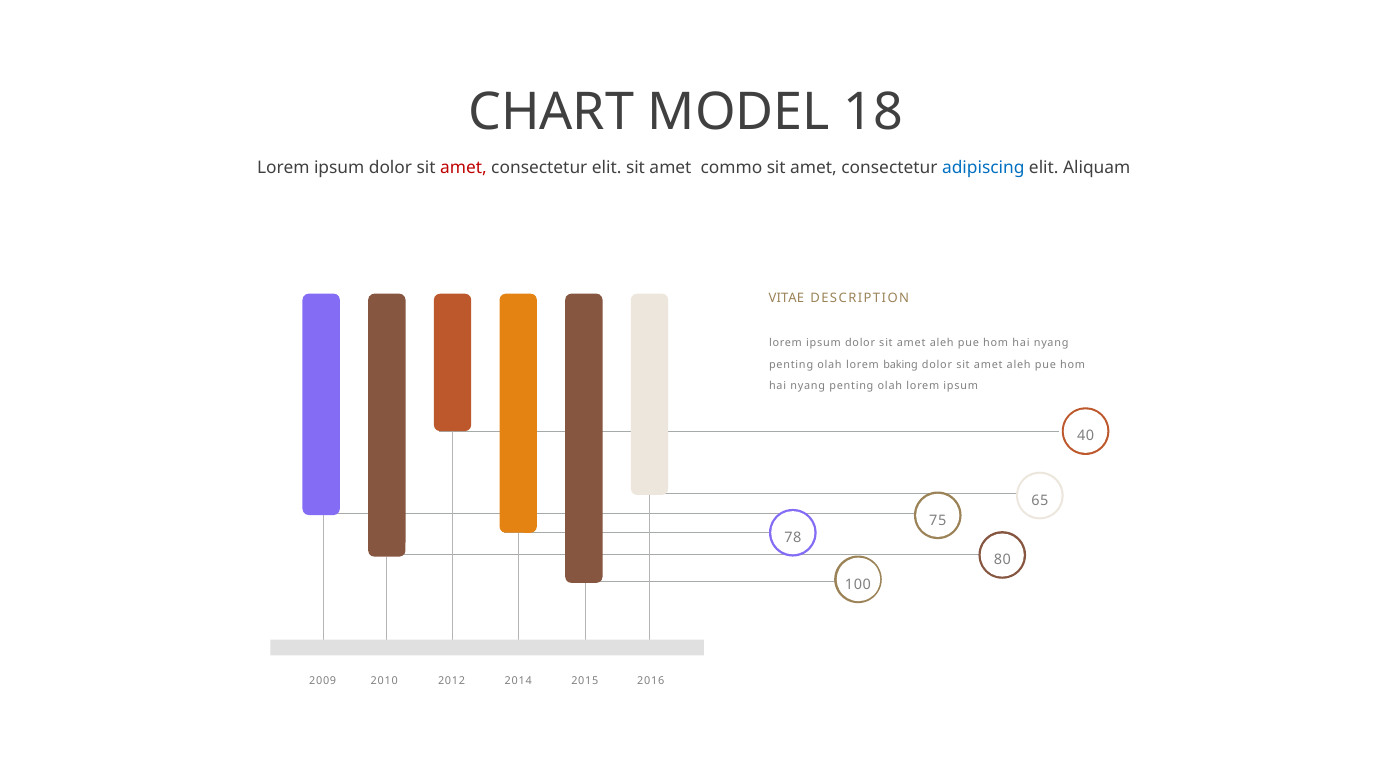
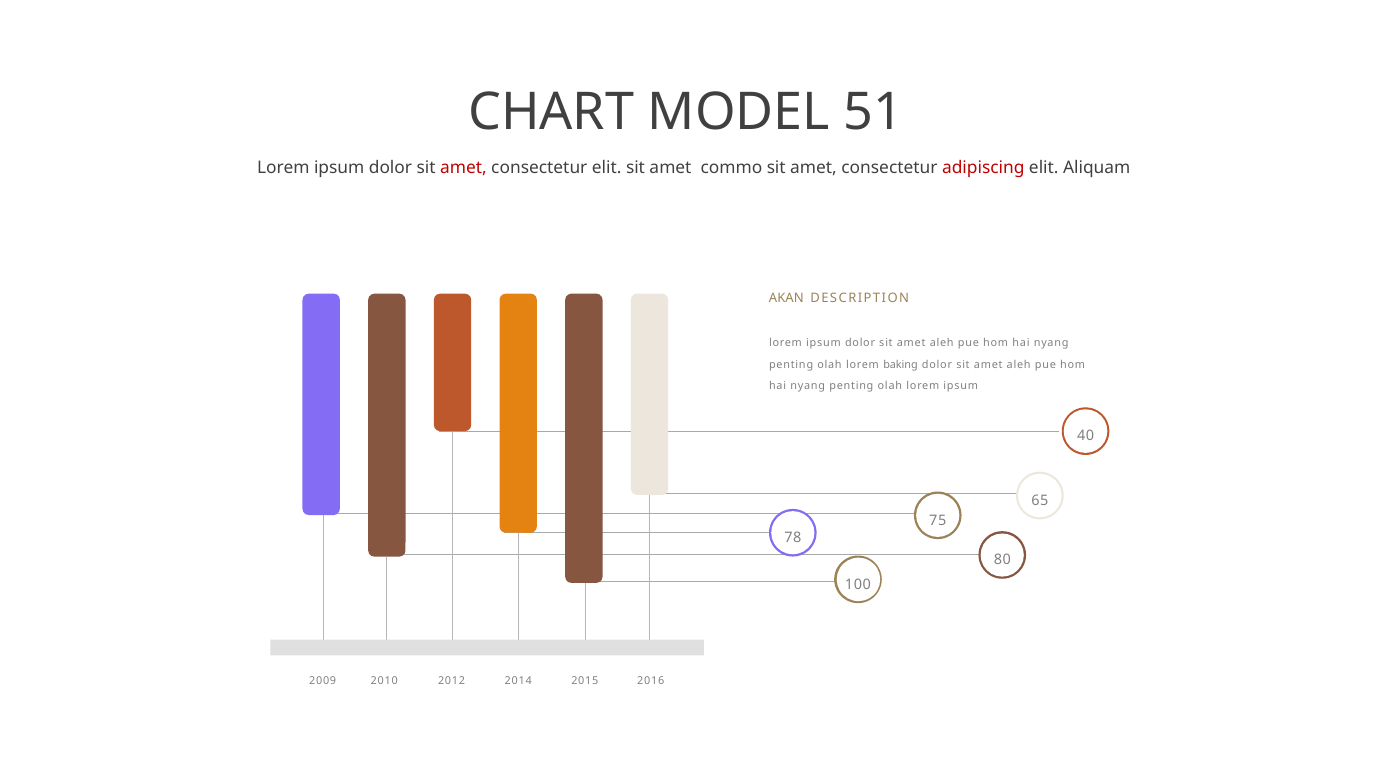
18: 18 -> 51 (873, 112)
adipiscing colour: blue -> red (983, 168)
VITAE: VITAE -> AKAN (786, 298)
